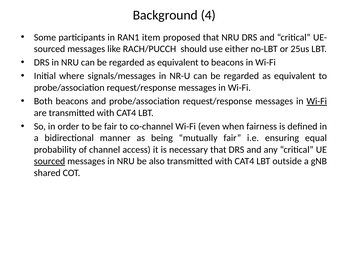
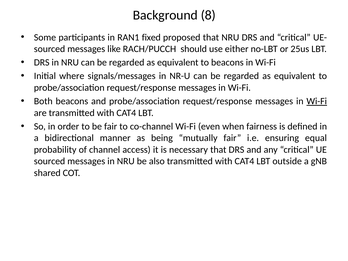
4: 4 -> 8 (208, 15)
item: item -> fixed (151, 37)
sourced underline: present -> none (50, 161)
